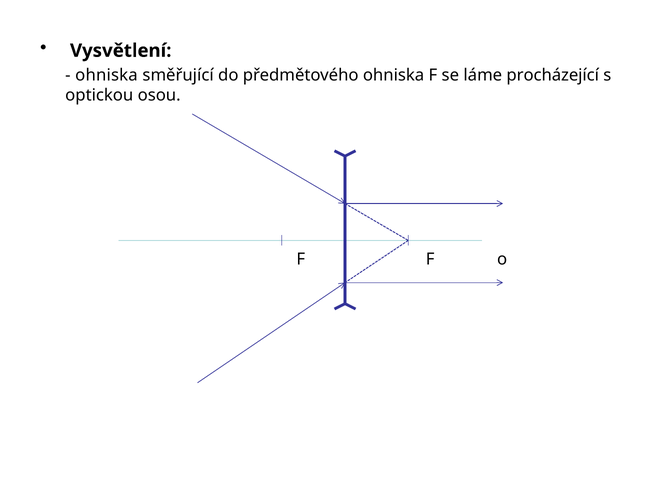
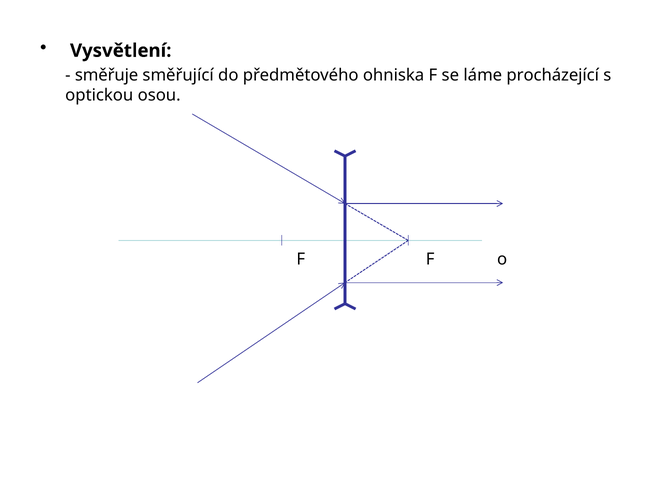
ohniska: ohniska -> směřuje (107, 75)
